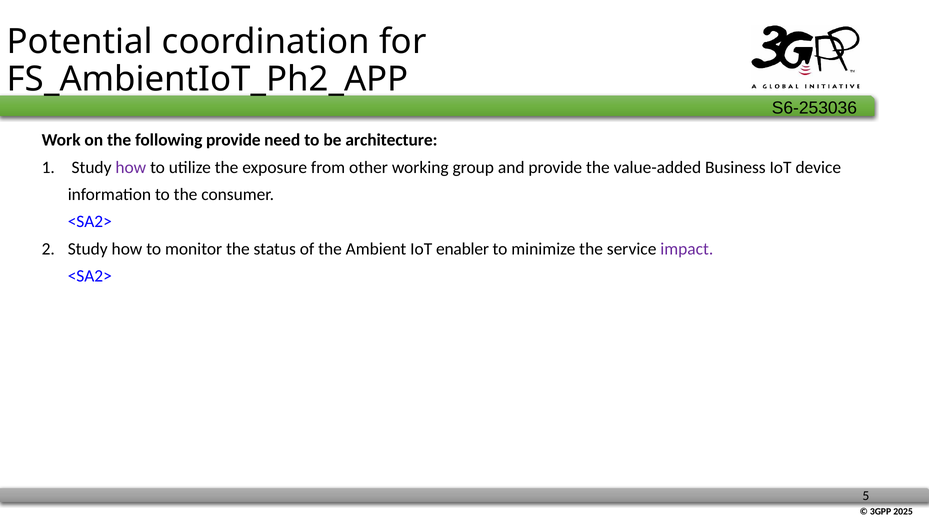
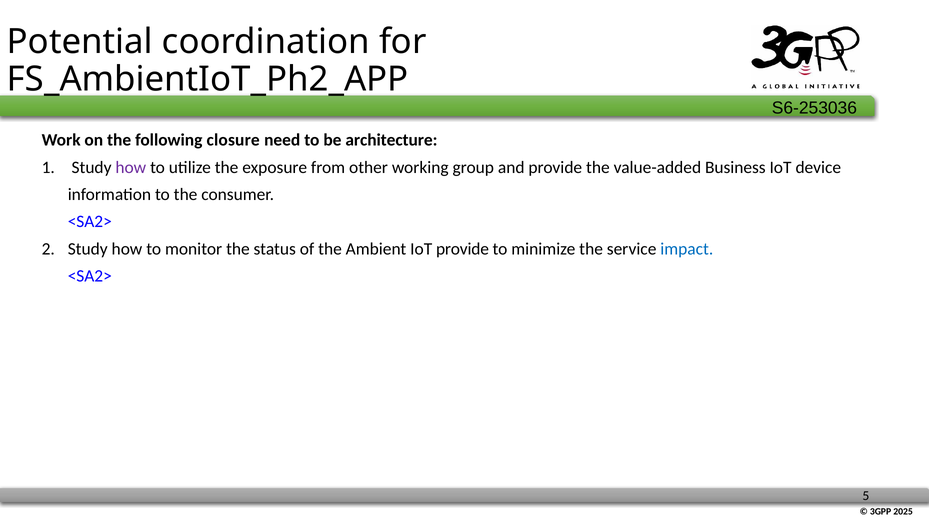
following provide: provide -> closure (233, 140)
IoT enabler: enabler -> provide (463, 249)
impact colour: purple -> blue (687, 249)
